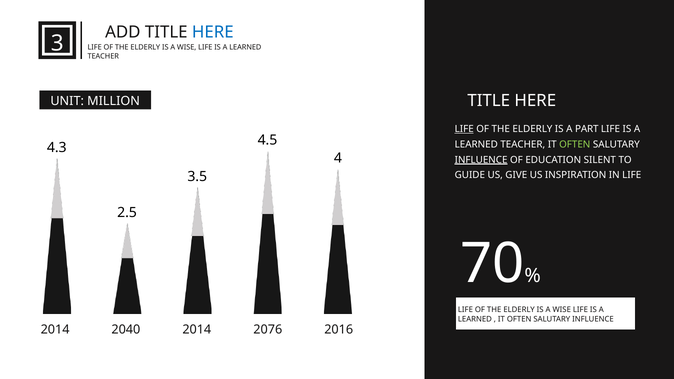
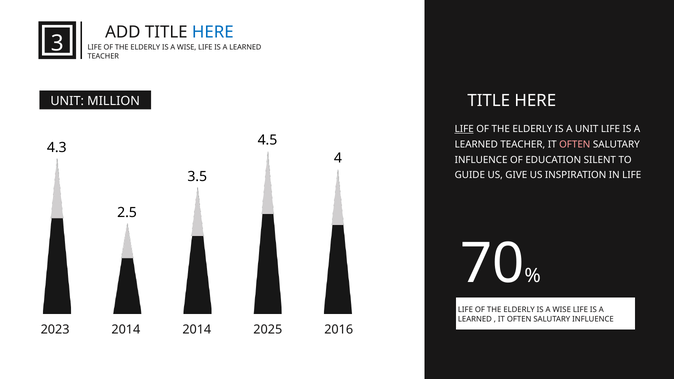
A PART: PART -> UNIT (587, 129)
OFTEN colour: light green -> pink (575, 144)
INFLUENCE underline: present -> none (481, 160)
2014: 2014 -> 2023 (55, 330)
2040: 2040 -> 2014 (126, 330)
2076: 2076 -> 2025 (268, 330)
